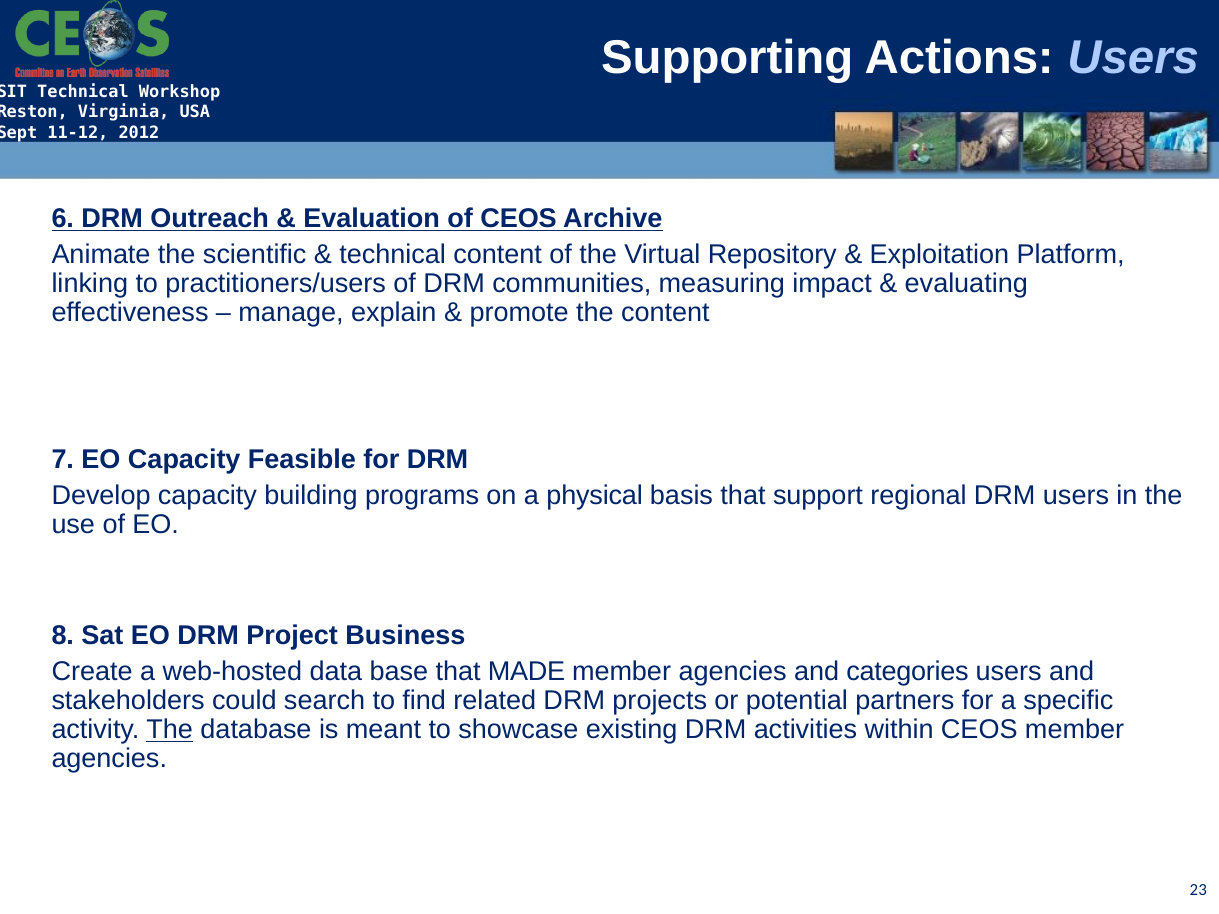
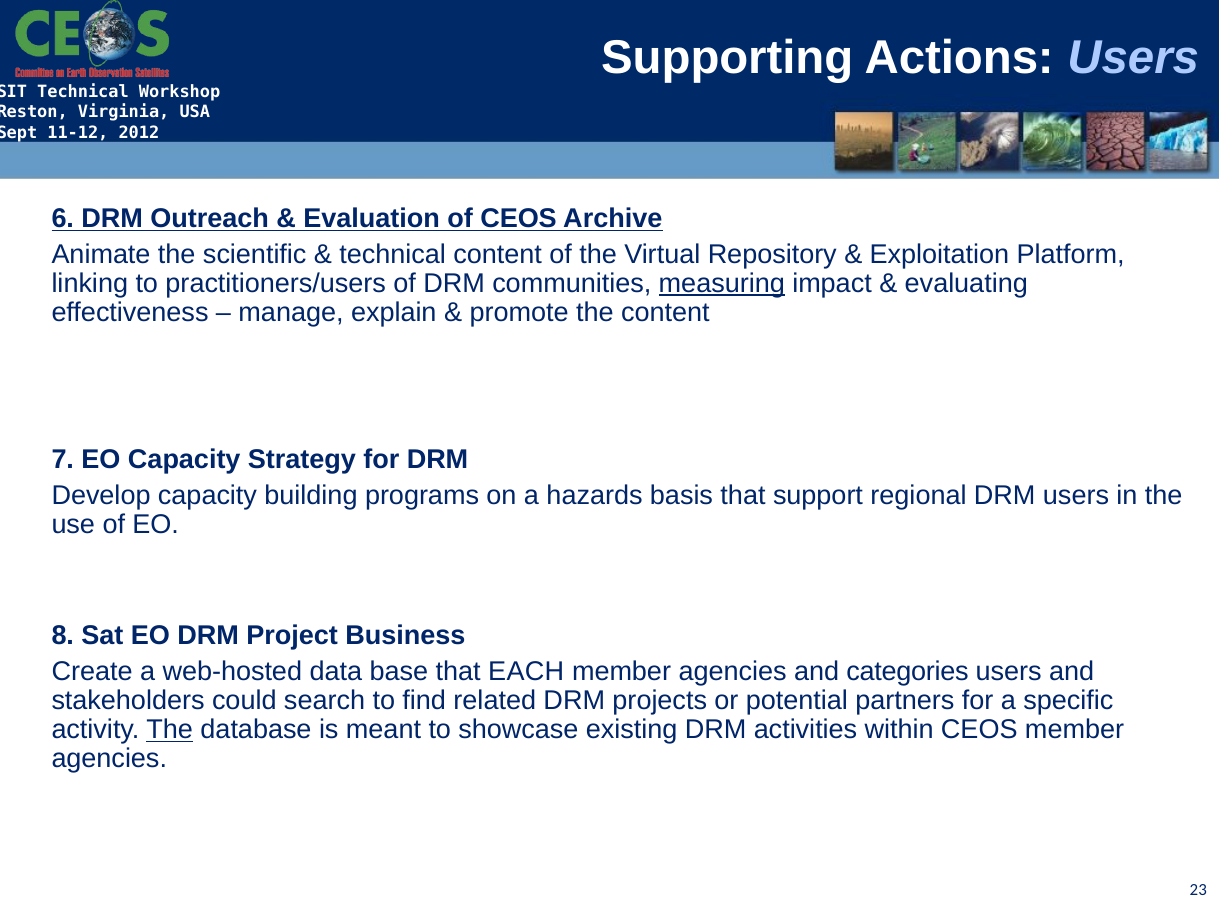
measuring underline: none -> present (722, 284)
Feasible: Feasible -> Strategy (302, 459)
physical: physical -> hazards (595, 495)
MADE: MADE -> EACH (526, 671)
